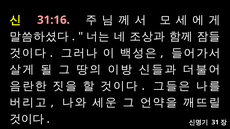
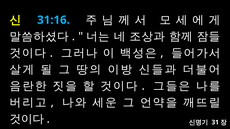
31:16 colour: pink -> light blue (53, 20)
